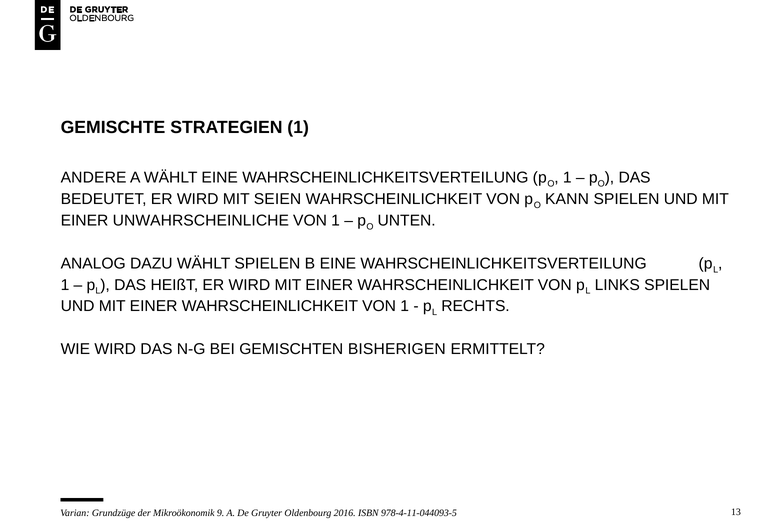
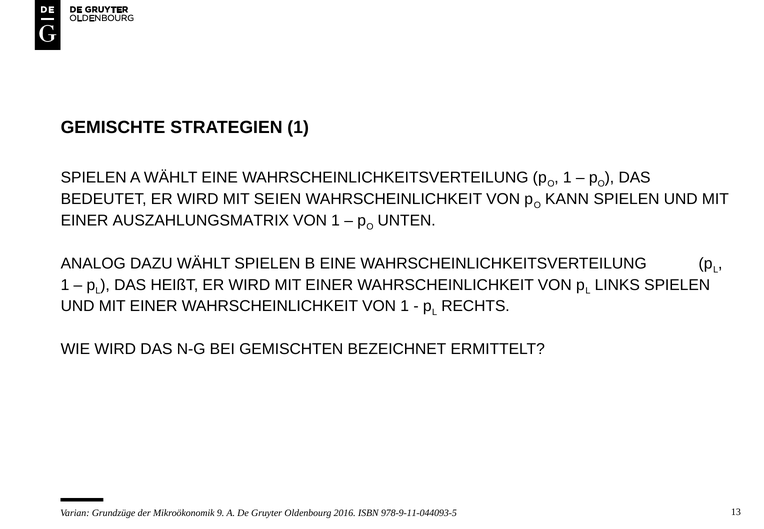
ANDERE: ANDERE -> SPIELEN (94, 178)
UNWAHRSCHEINLICHE: UNWAHRSCHEINLICHE -> AUSZAHLUNGSMATRIX (201, 221)
BISHERIGEN: BISHERIGEN -> BEZEICHNET (397, 349)
978-4-11-044093-5: 978-4-11-044093-5 -> 978-9-11-044093-5 (419, 513)
